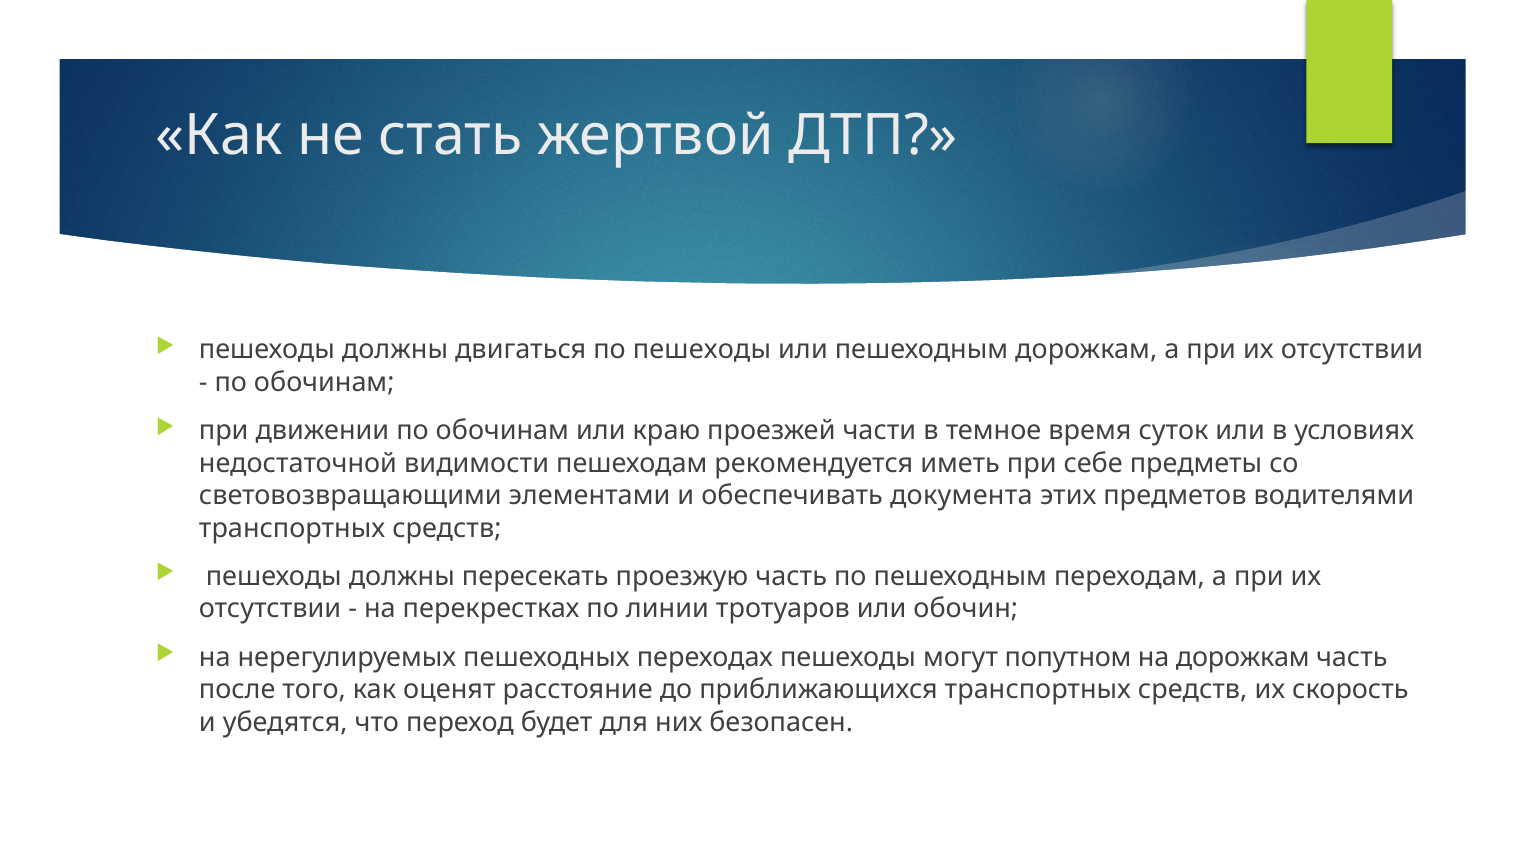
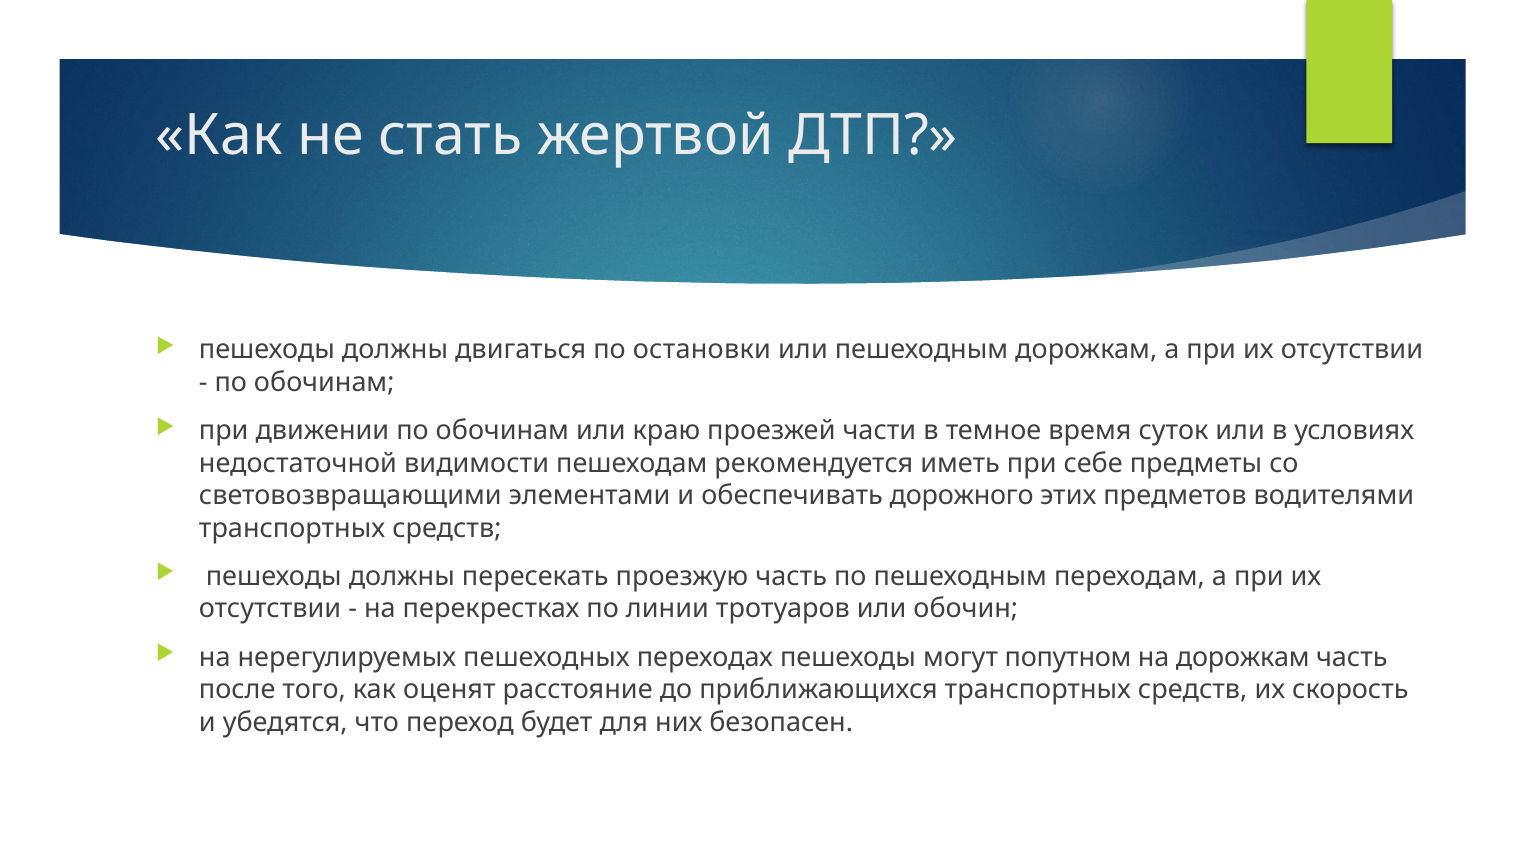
по пешеходы: пешеходы -> остановки (702, 350)
документа: документа -> дорожного (962, 495)
